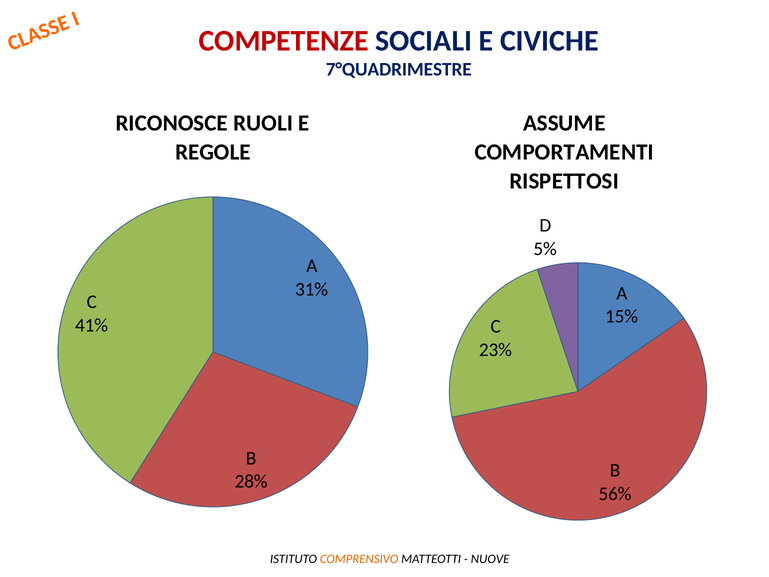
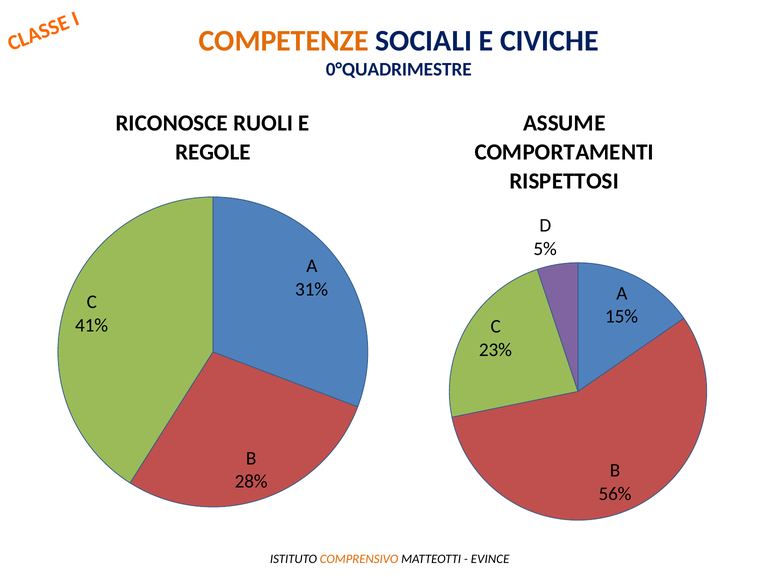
COMPETENZE colour: red -> orange (284, 41)
7°QUADRIMESTRE: 7°QUADRIMESTRE -> 0°QUADRIMESTRE (399, 69)
NUOVE: NUOVE -> EVINCE (490, 559)
